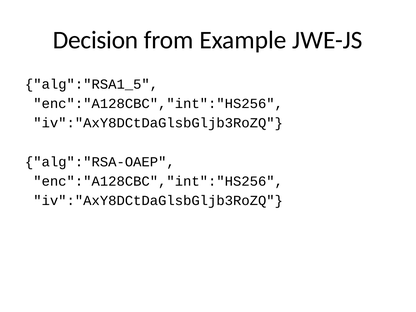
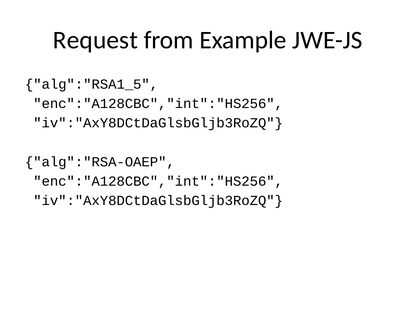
Decision: Decision -> Request (95, 40)
